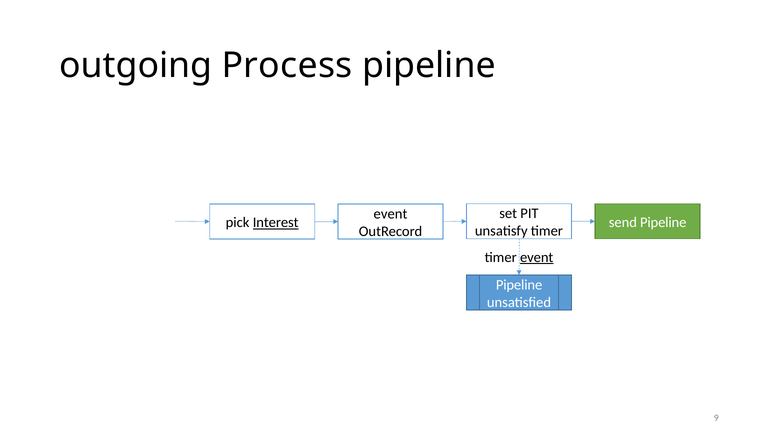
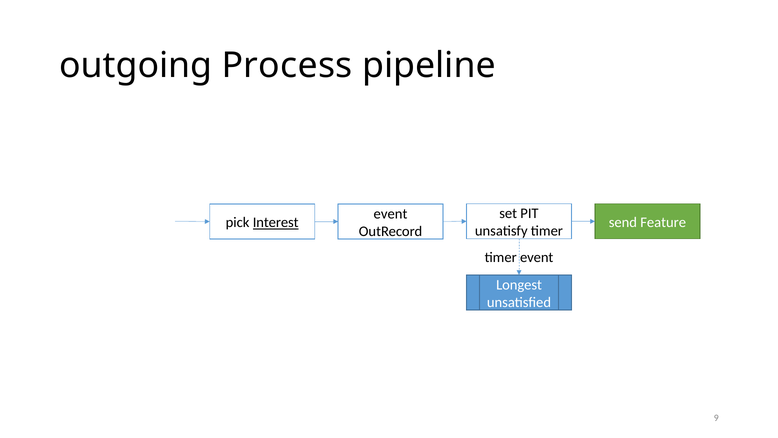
send Pipeline: Pipeline -> Feature (663, 222)
event underline: present -> none (537, 257)
Pipeline: Pipeline -> Longest (519, 285)
